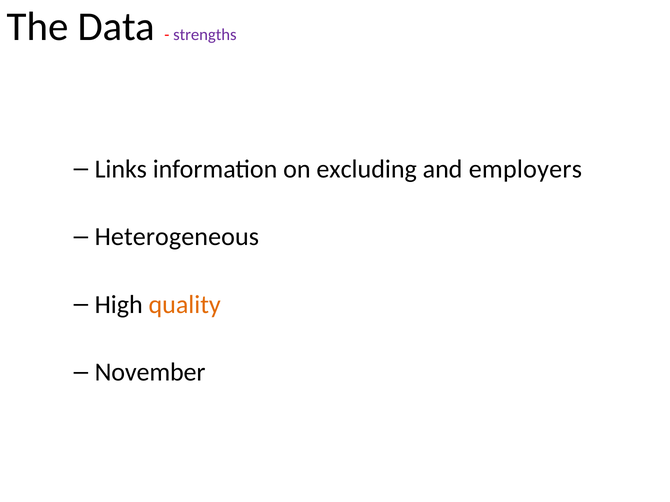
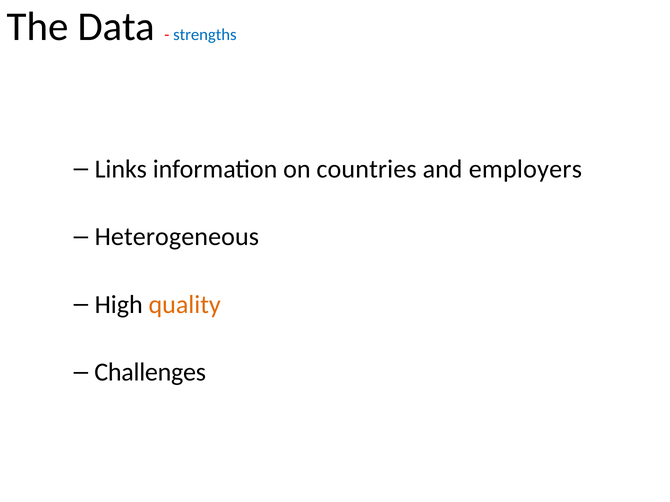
strengths colour: purple -> blue (205, 35)
excluding: excluding -> countries (367, 169)
November: November -> Challenges (150, 373)
